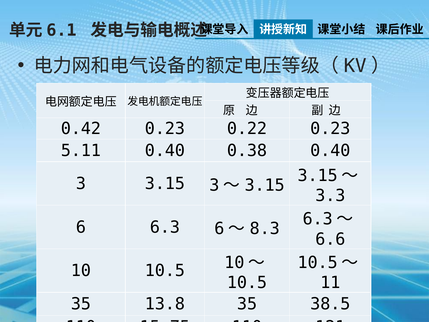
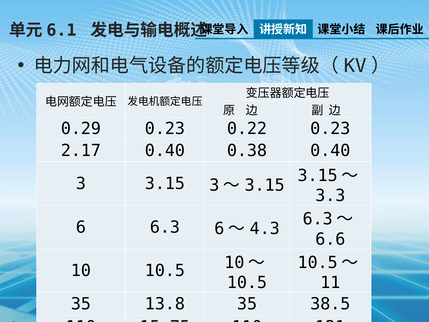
0.42: 0.42 -> 0.29 (81, 129)
5.11: 5.11 -> 2.17 (81, 151)
8.3: 8.3 -> 4.3 (265, 229)
